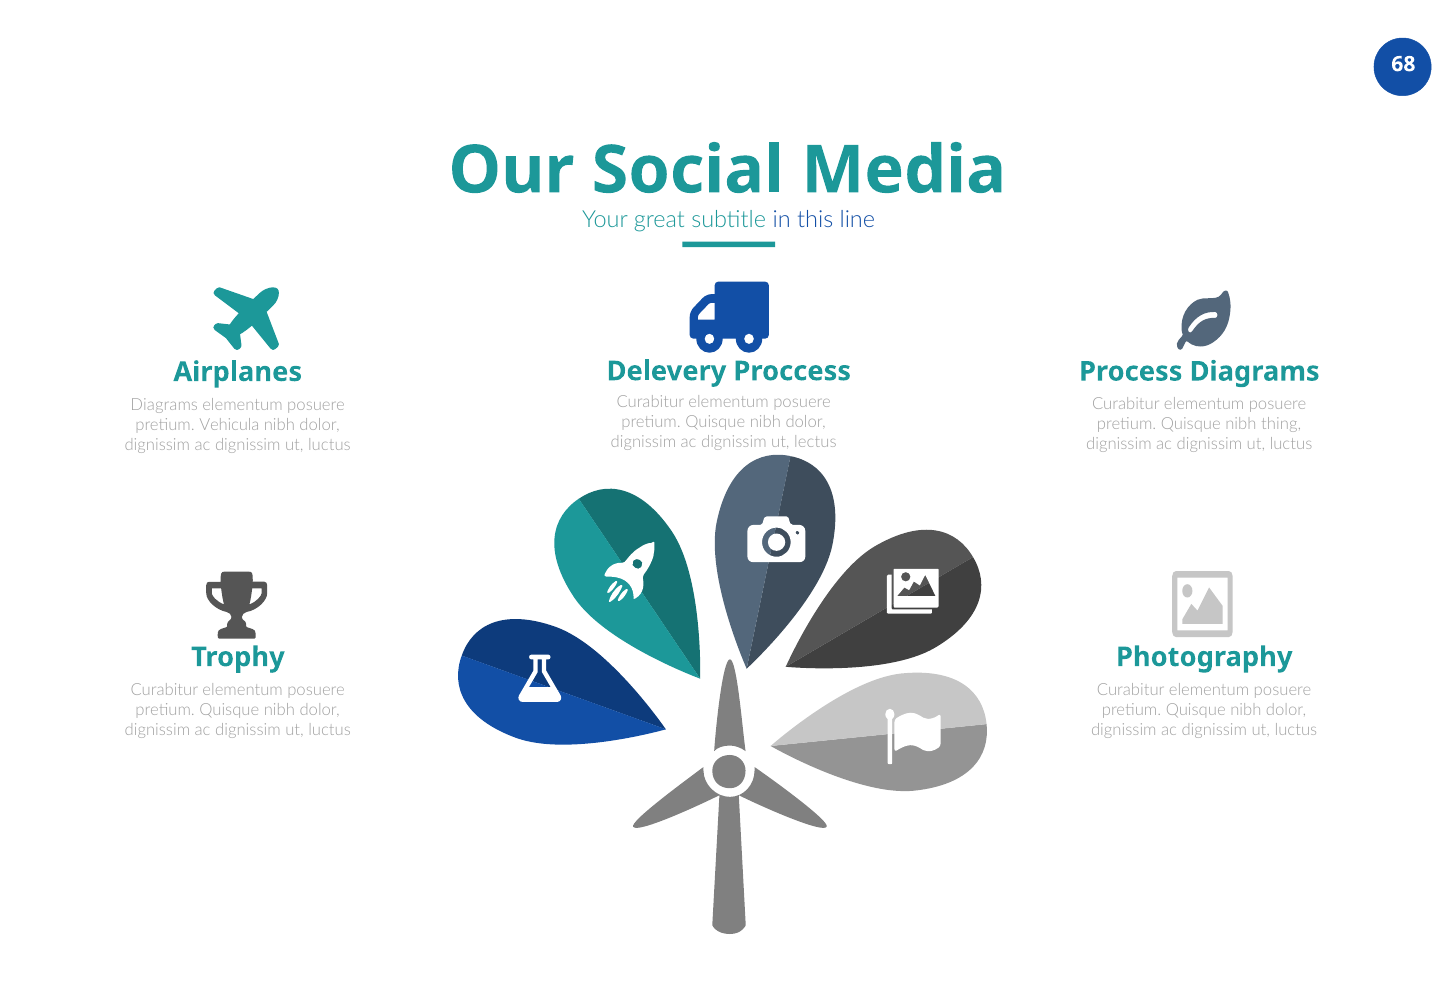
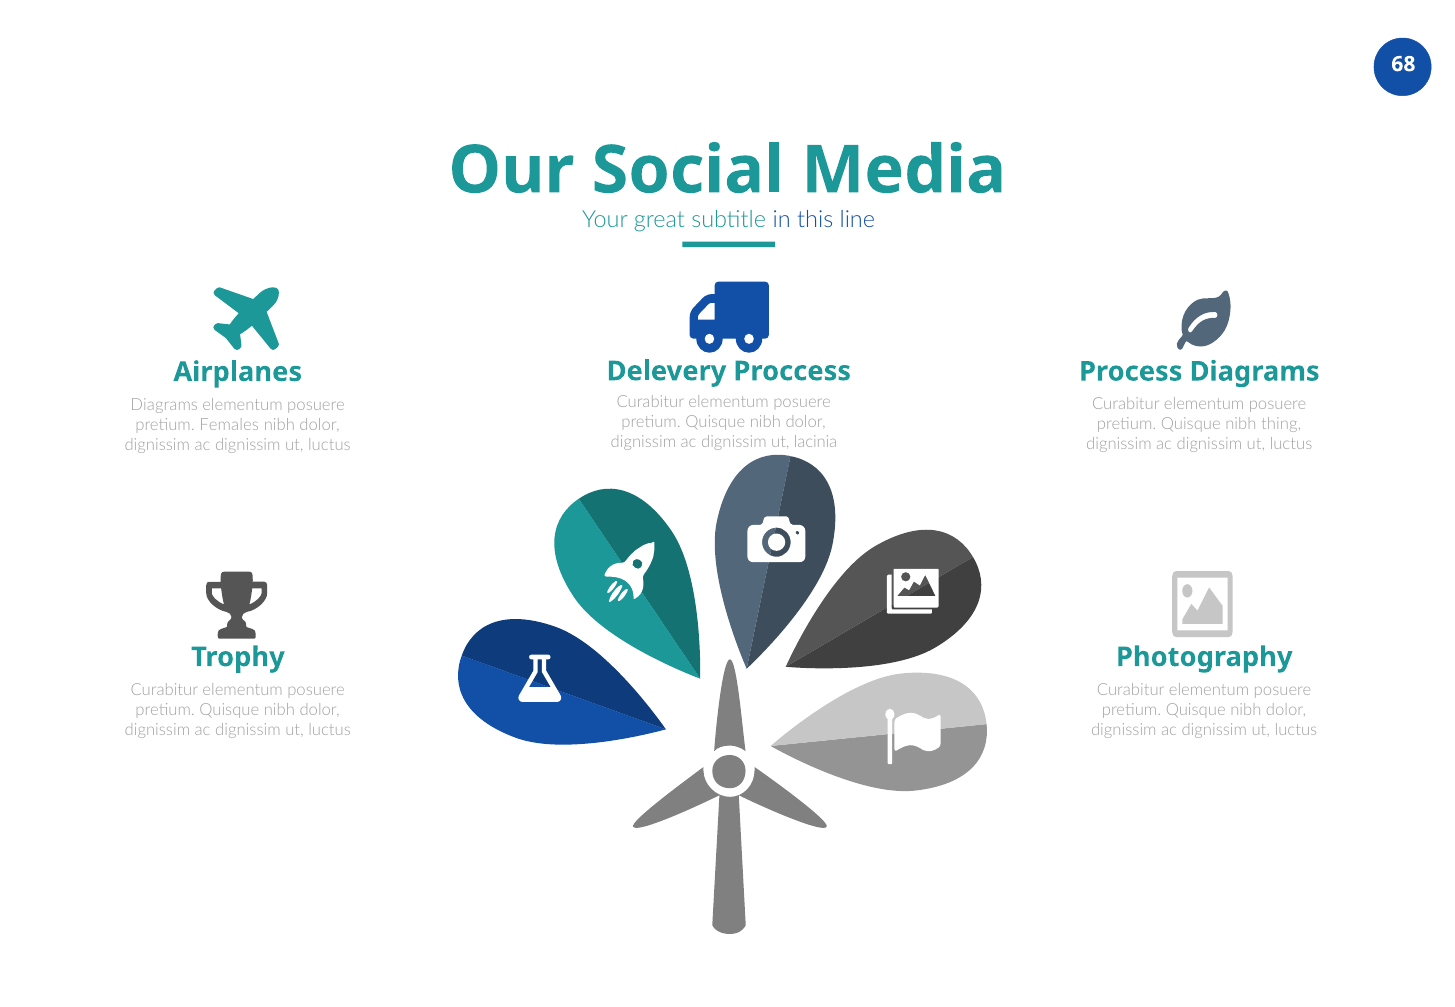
Vehicula: Vehicula -> Females (229, 425)
lectus: lectus -> lacinia (816, 442)
